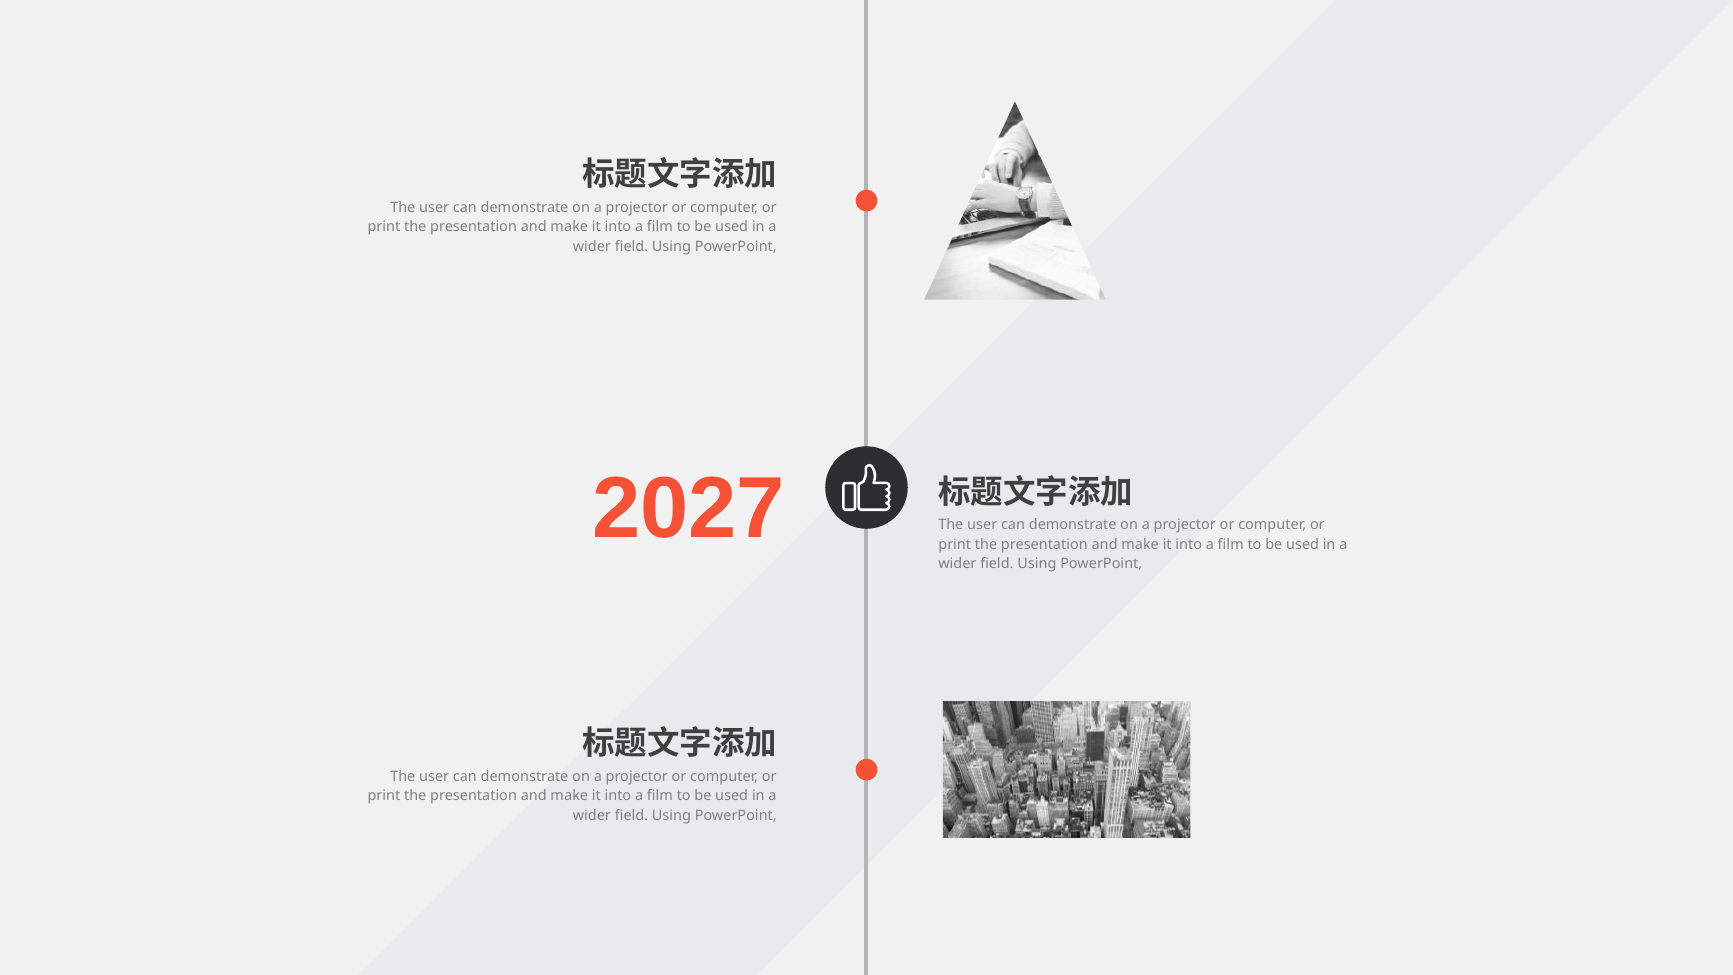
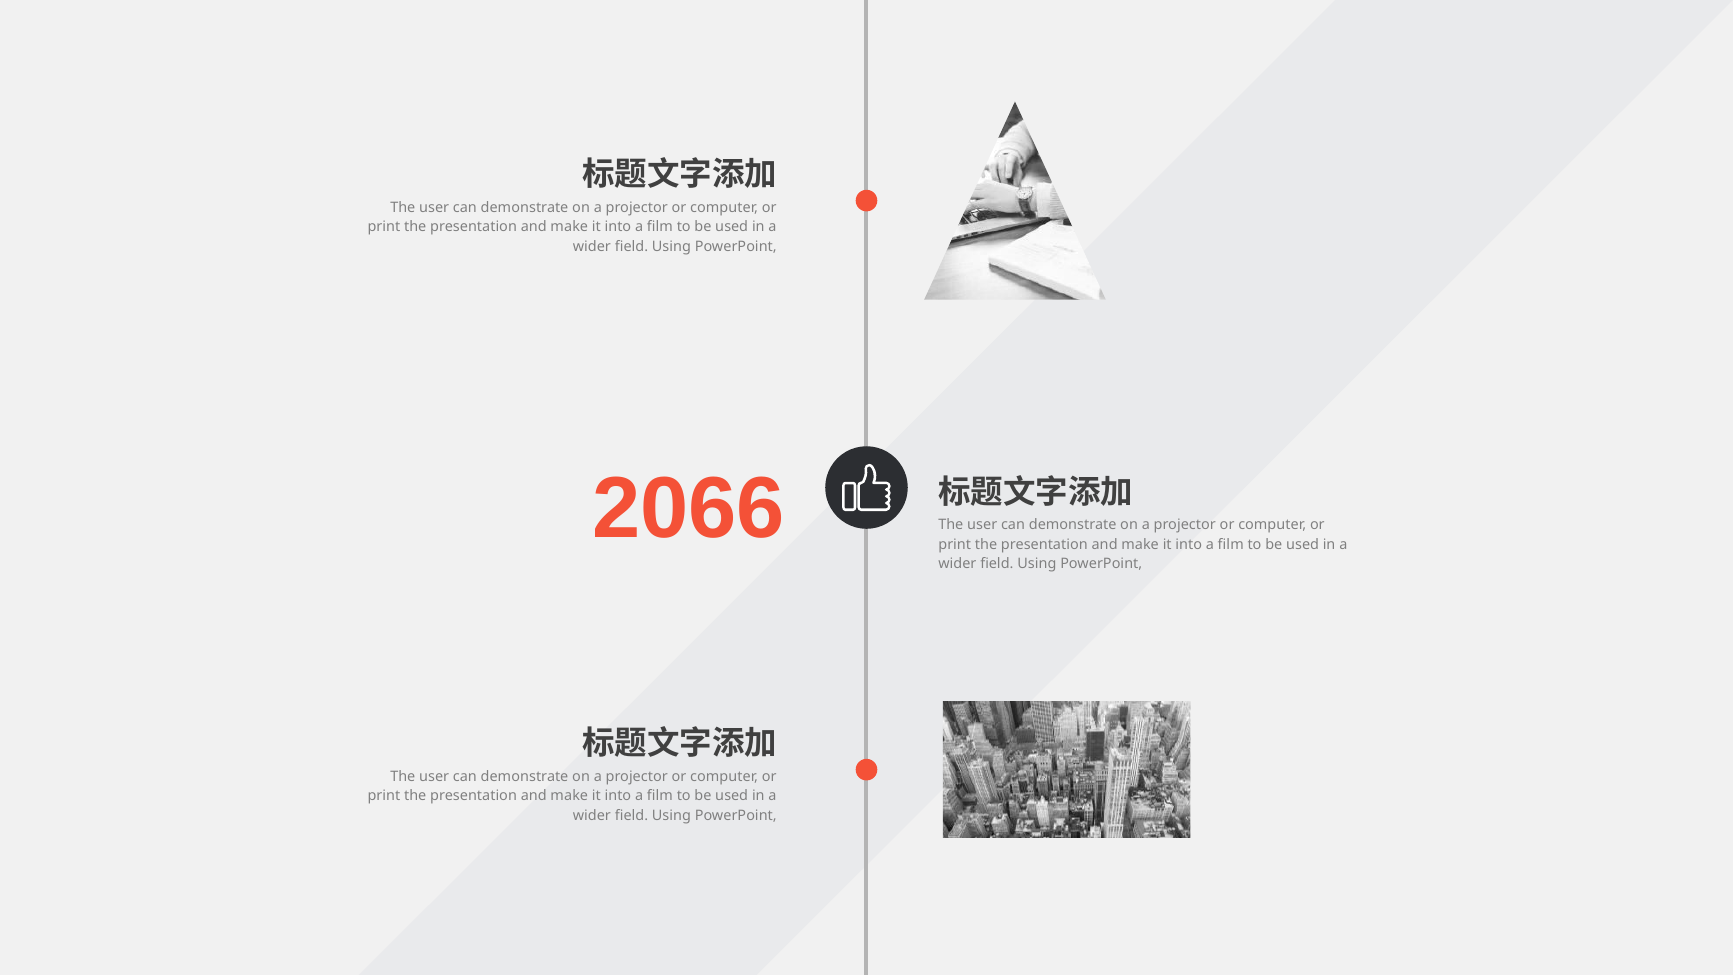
2027: 2027 -> 2066 (688, 509)
